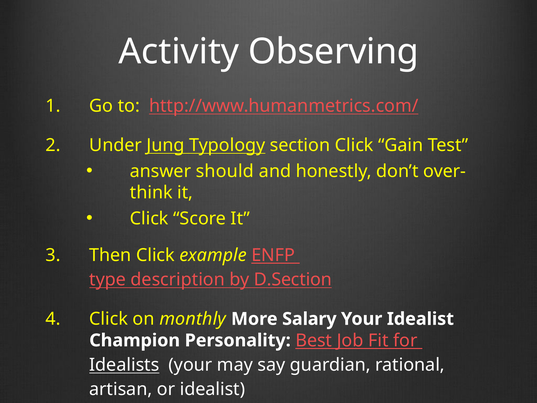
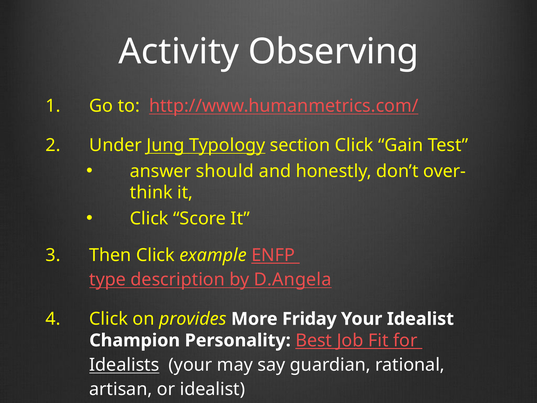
D.Section: D.Section -> D.Angela (293, 279)
monthly: monthly -> provides (193, 319)
Salary: Salary -> Friday (309, 319)
